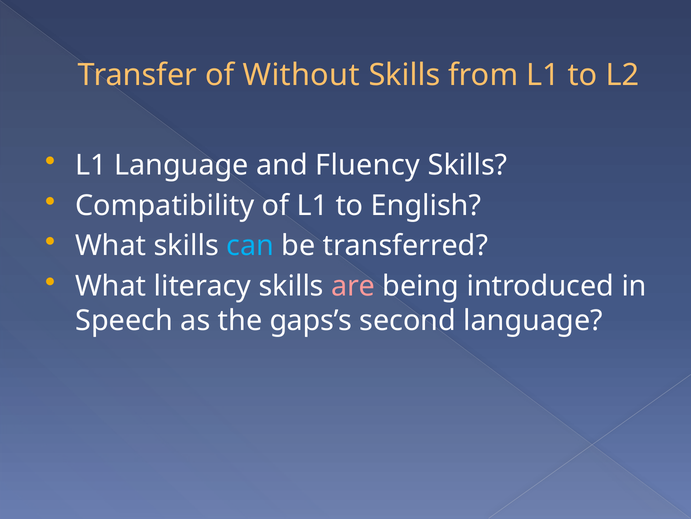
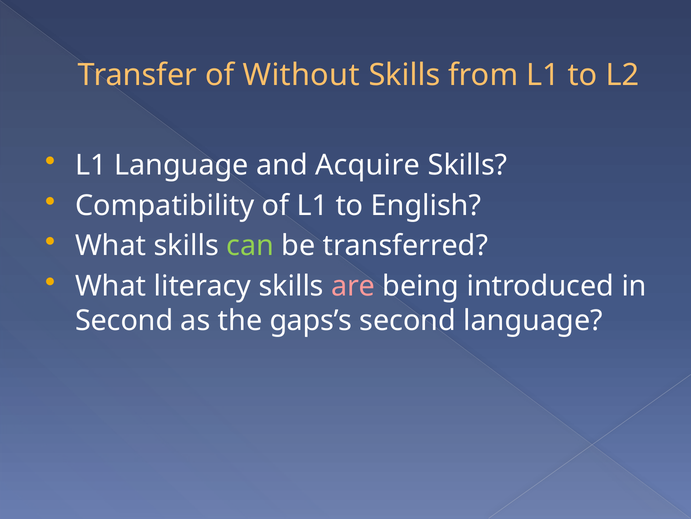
Fluency: Fluency -> Acquire (368, 165)
can colour: light blue -> light green (250, 246)
Speech: Speech -> Second (124, 320)
